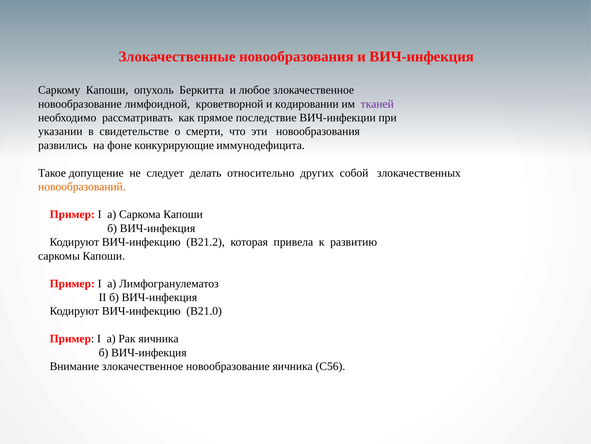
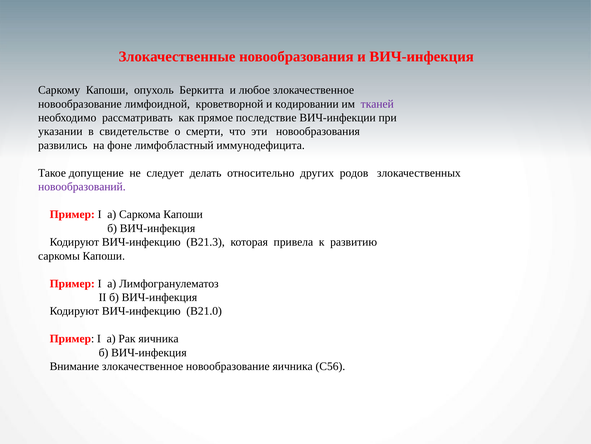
конкурирующие: конкурирующие -> лимфобластный (174, 145)
собой: собой -> родов (354, 173)
новообразований colour: orange -> purple (82, 186)
В21.2: В21.2 -> В21.3 (206, 242)
